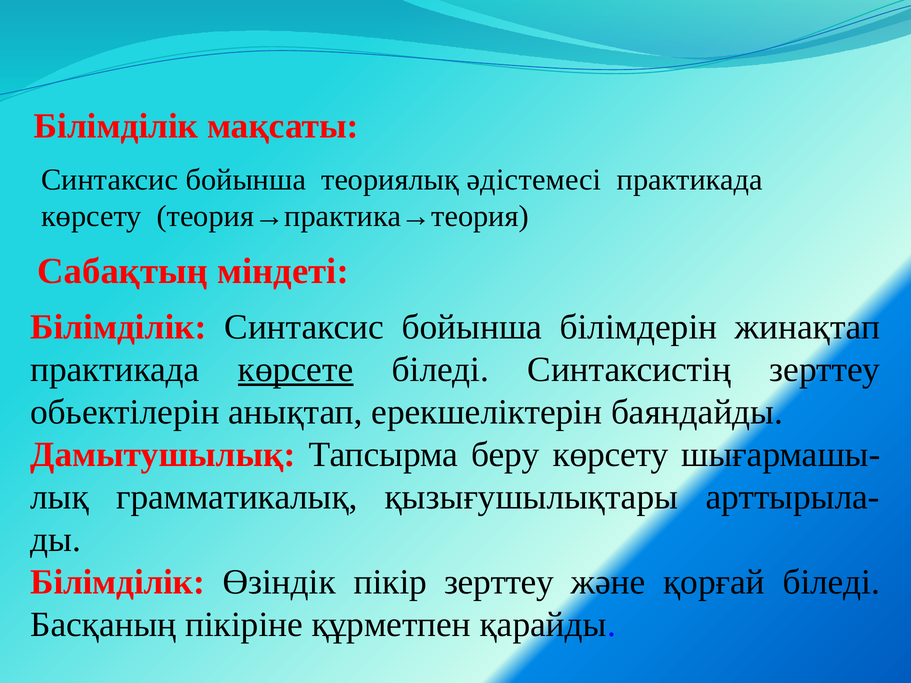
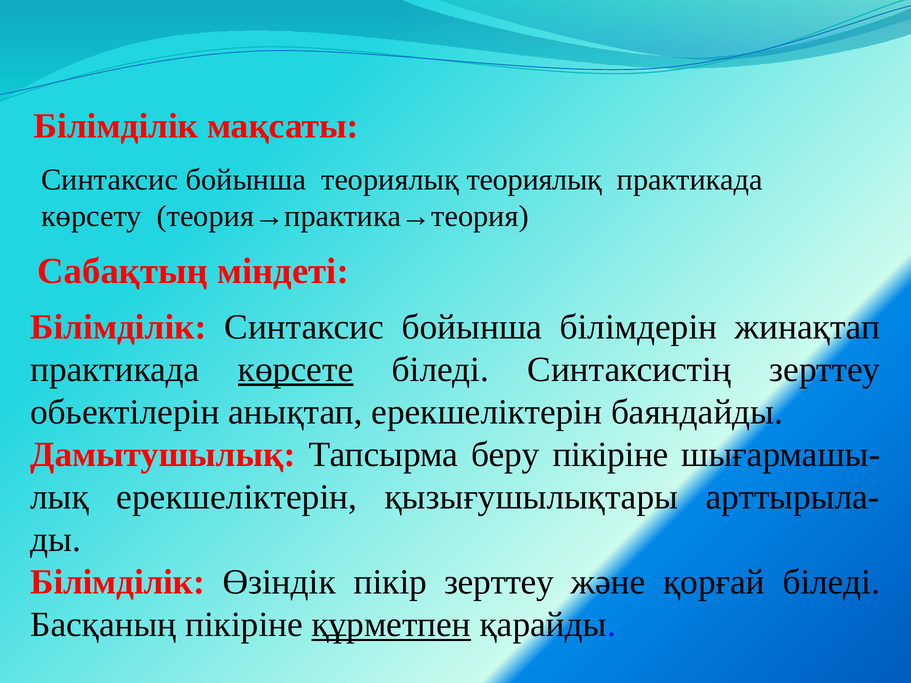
теориялық әдістемесі: әдістемесі -> теориялық (534, 180)
беру көрсету: көрсету -> пікіріне (611, 455)
грамматикалық: грамматикалық -> ерекшеліктерін (237, 497)
құрметпен underline: none -> present (391, 625)
